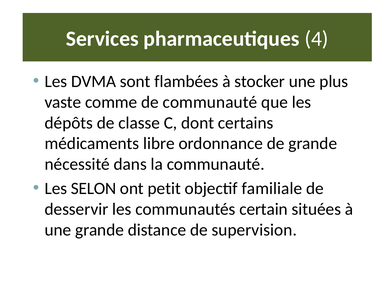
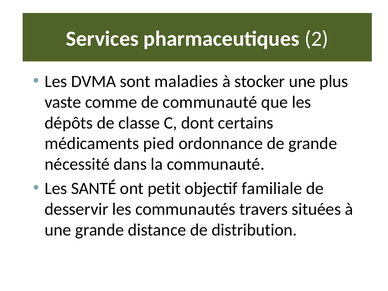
4: 4 -> 2 (317, 39)
flambées: flambées -> maladies (186, 81)
libre: libre -> pied (159, 144)
SELON: SELON -> SANTÉ (94, 188)
certain: certain -> travers (264, 209)
supervision: supervision -> distribution (254, 230)
